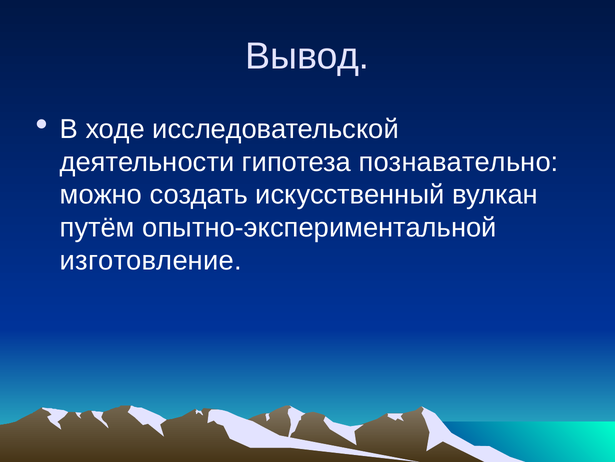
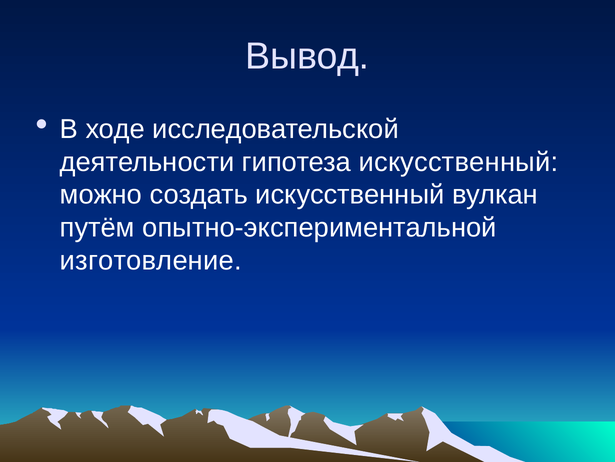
гипотеза познавательно: познавательно -> искусственный (459, 162)
